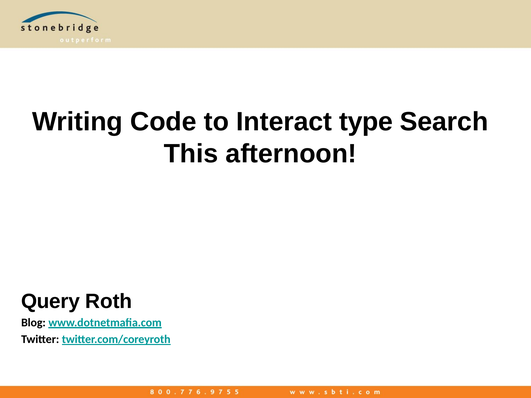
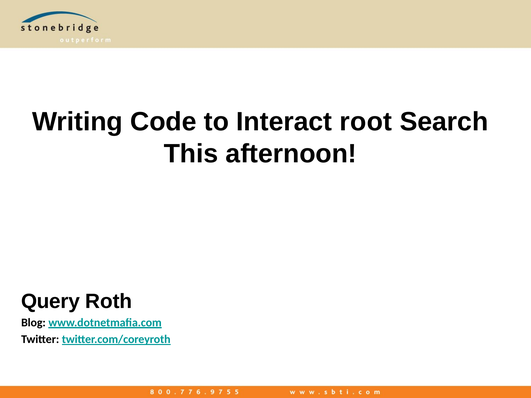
type: type -> root (366, 122)
